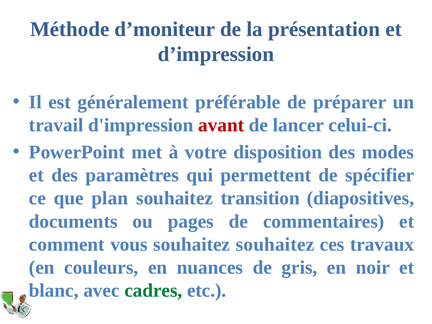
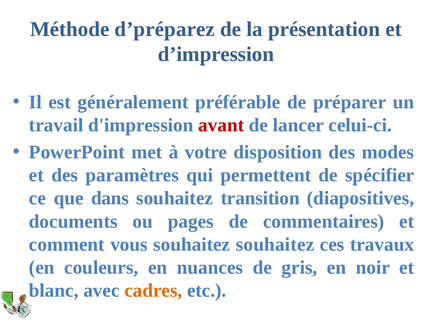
d’moniteur: d’moniteur -> d’préparez (165, 29)
plan: plan -> dans (110, 198)
cadres colour: green -> orange (153, 291)
